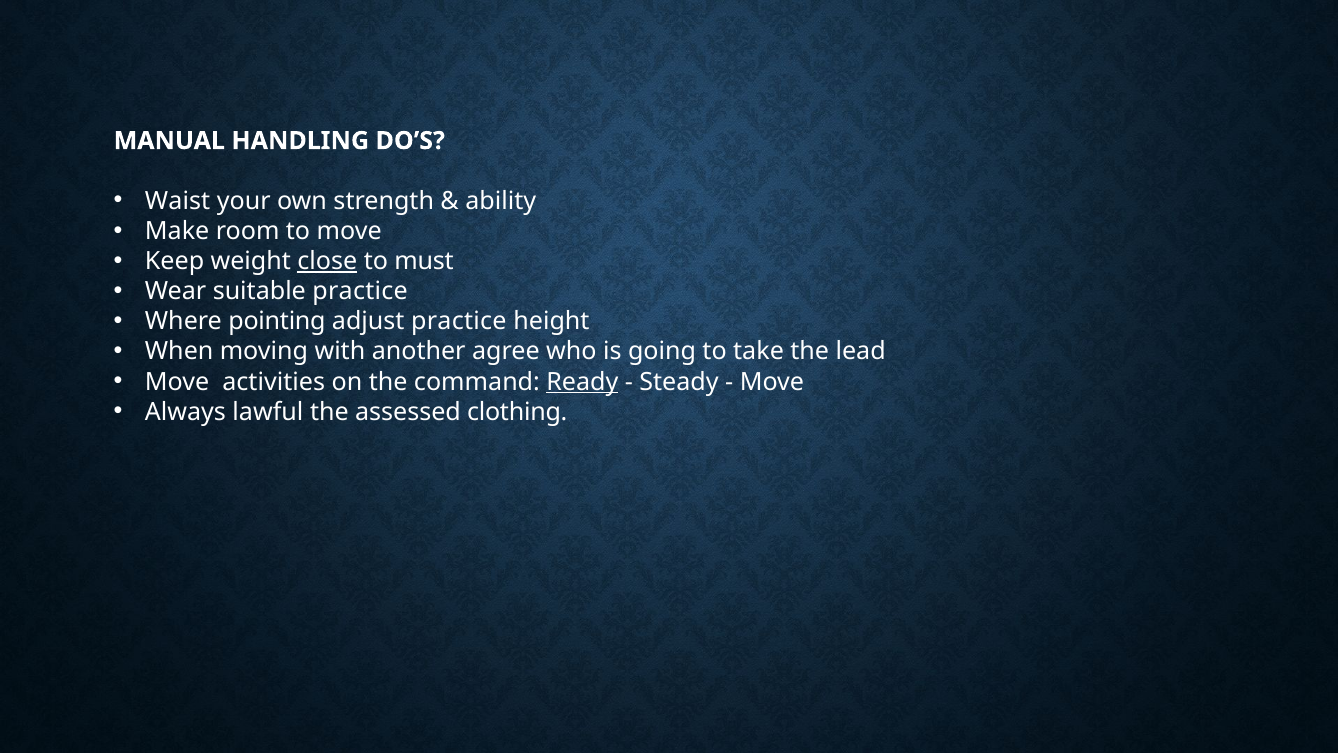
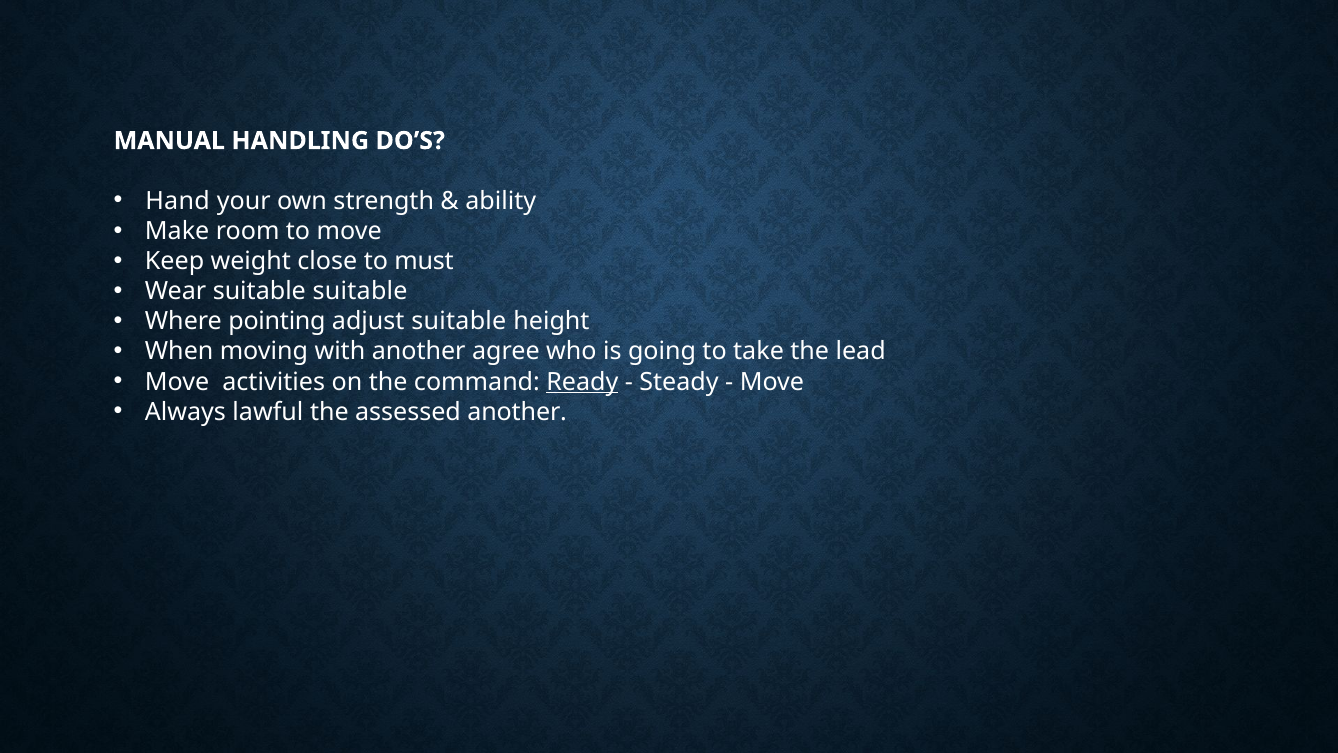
Waist: Waist -> Hand (178, 201)
close underline: present -> none (327, 261)
suitable practice: practice -> suitable (360, 291)
adjust practice: practice -> suitable (459, 321)
assessed clothing: clothing -> another (517, 412)
